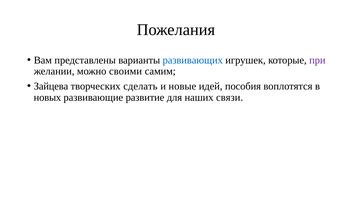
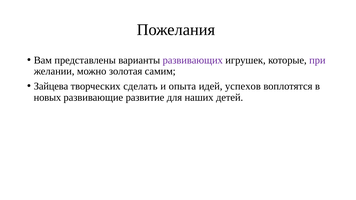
развивающих colour: blue -> purple (193, 60)
своими: своими -> золотая (126, 71)
новые: новые -> опыта (182, 86)
пособия: пособия -> успехов (243, 86)
связи: связи -> детей (230, 98)
